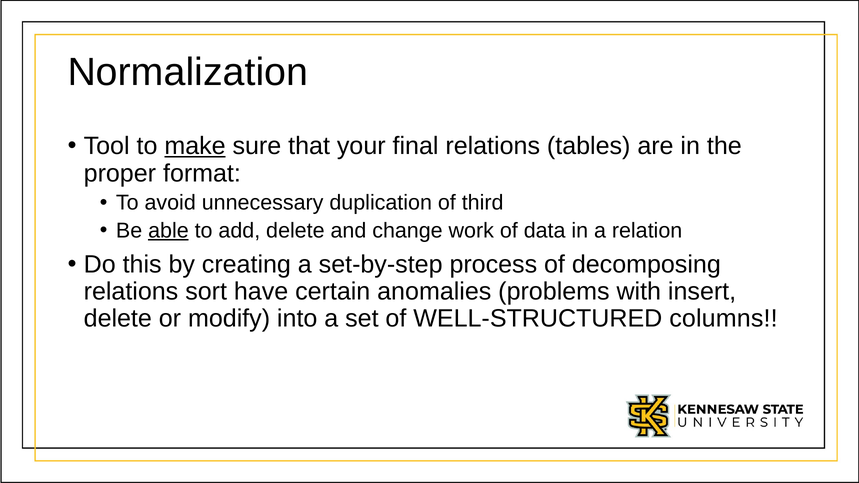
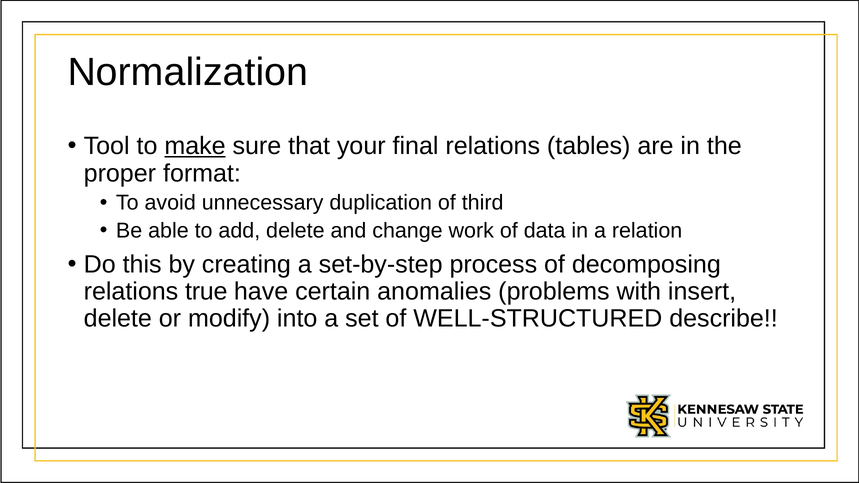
able underline: present -> none (168, 231)
sort: sort -> true (206, 292)
columns: columns -> describe (724, 319)
